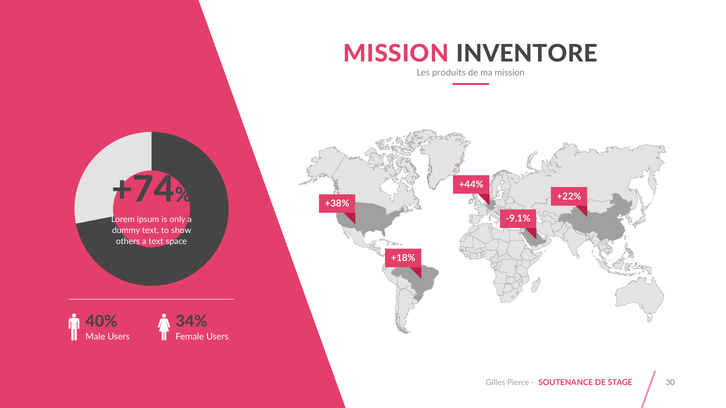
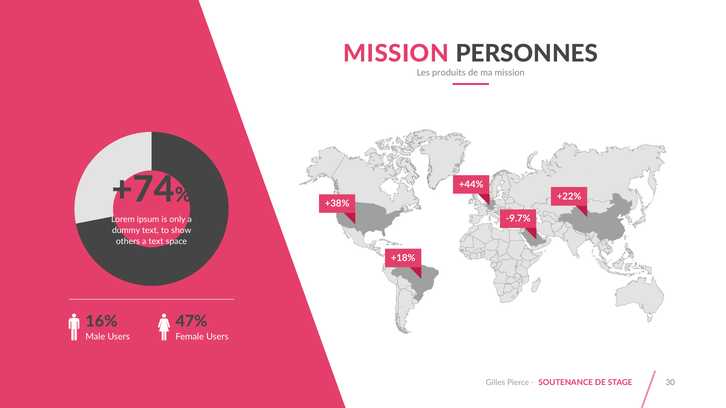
INVENTORE: INVENTORE -> PERSONNES (527, 54)
-9.1%: -9.1% -> -9.7% (518, 219)
40%: 40% -> 16% (101, 322)
34%: 34% -> 47% (192, 322)
